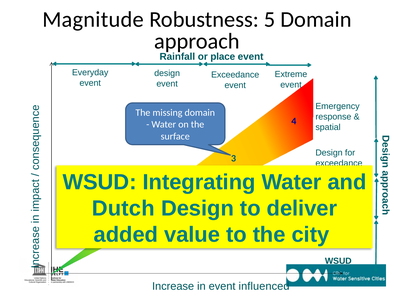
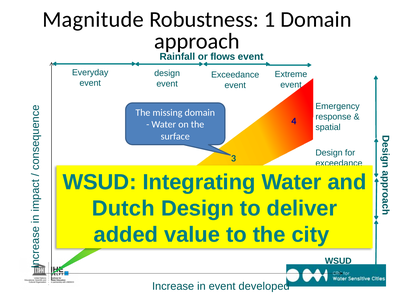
Robustness 5: 5 -> 1 (270, 20)
place: place -> flows (223, 57)
influenced: influenced -> developed (264, 286)
